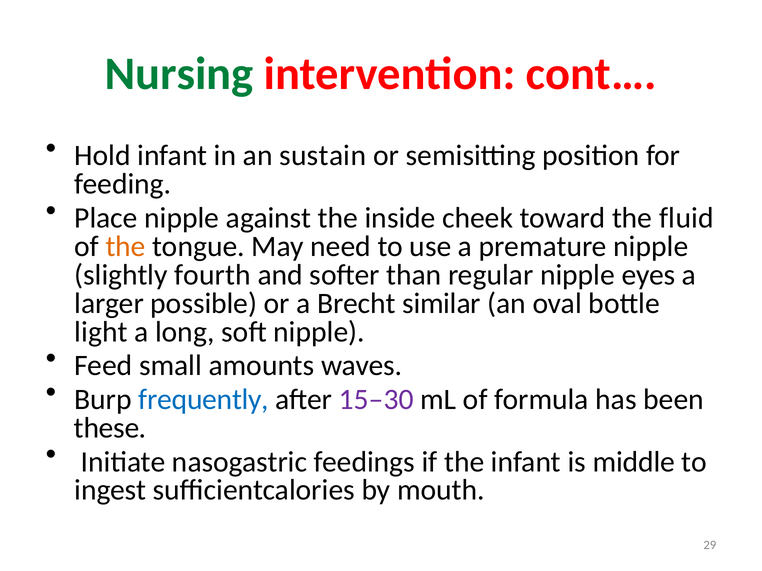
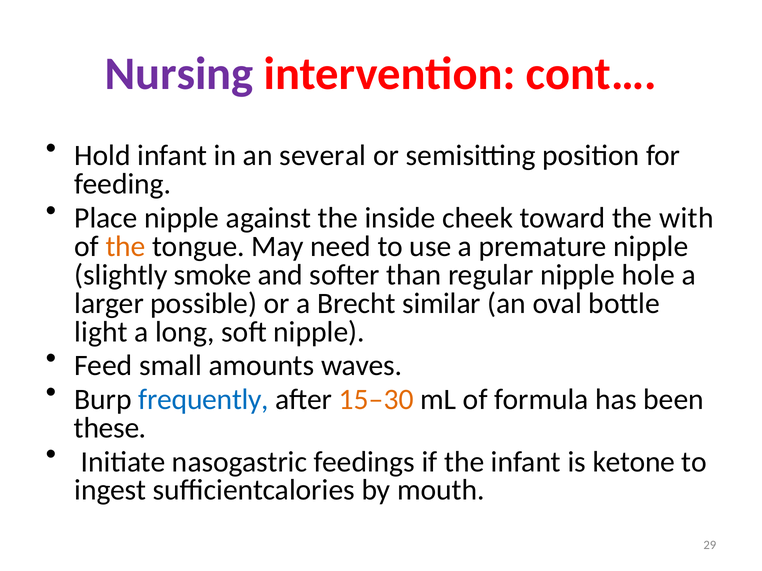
Nursing colour: green -> purple (179, 74)
sustain: sustain -> several (323, 156)
fluid: fluid -> with (687, 218)
fourth: fourth -> smoke (213, 275)
eyes: eyes -> hole (648, 275)
15–30 colour: purple -> orange (376, 400)
middle: middle -> ketone (634, 462)
